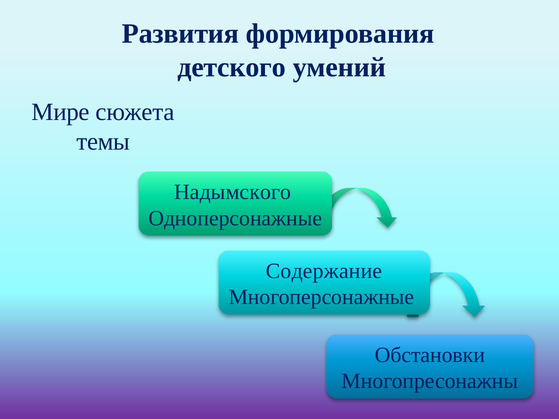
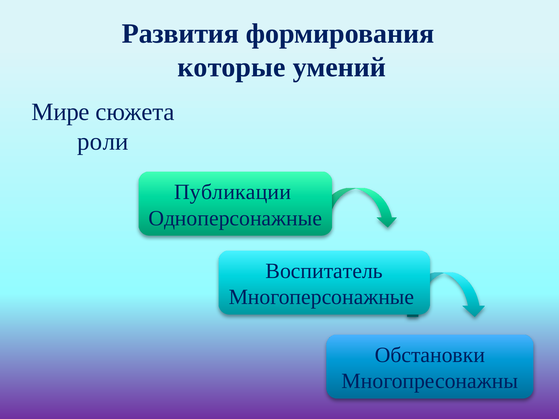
детского: детского -> которые (231, 67)
темы: темы -> роли (103, 142)
Надымского: Надымского -> Публикации (233, 192)
Содержание: Содержание -> Воспитатель (324, 271)
